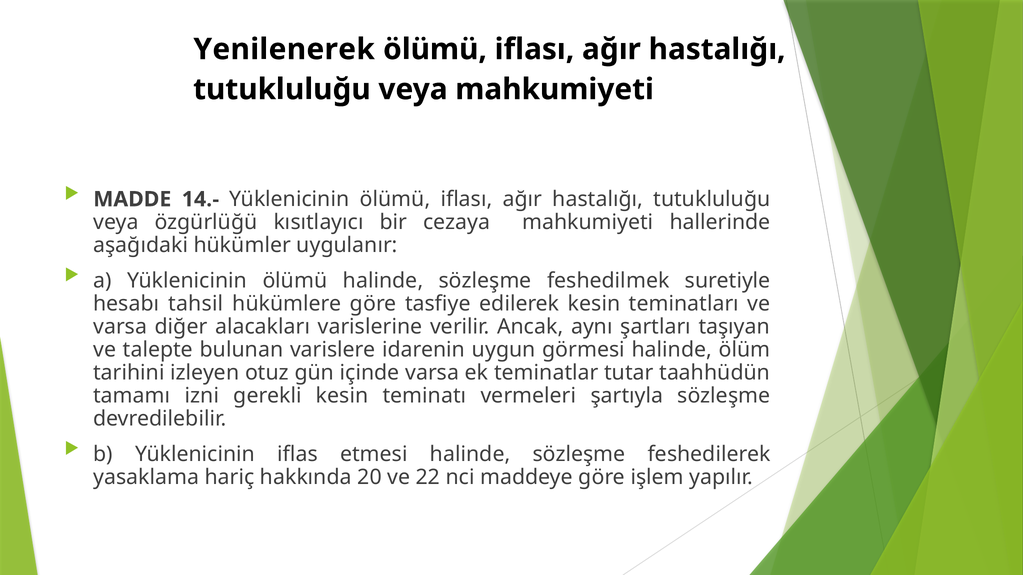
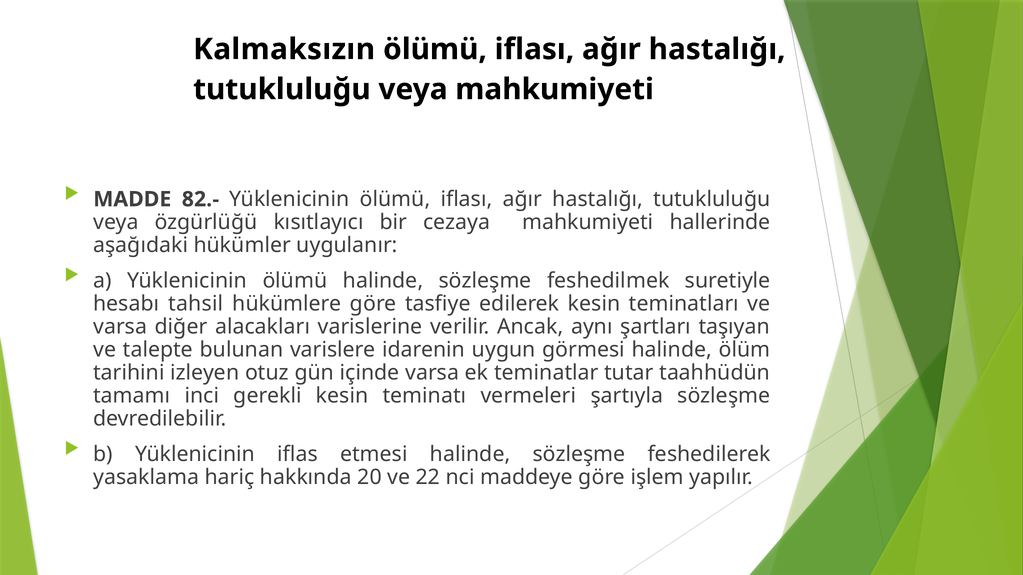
Yenilenerek: Yenilenerek -> Kalmaksızın (284, 49)
14.-: 14.- -> 82.- (200, 199)
izni: izni -> inci (202, 396)
